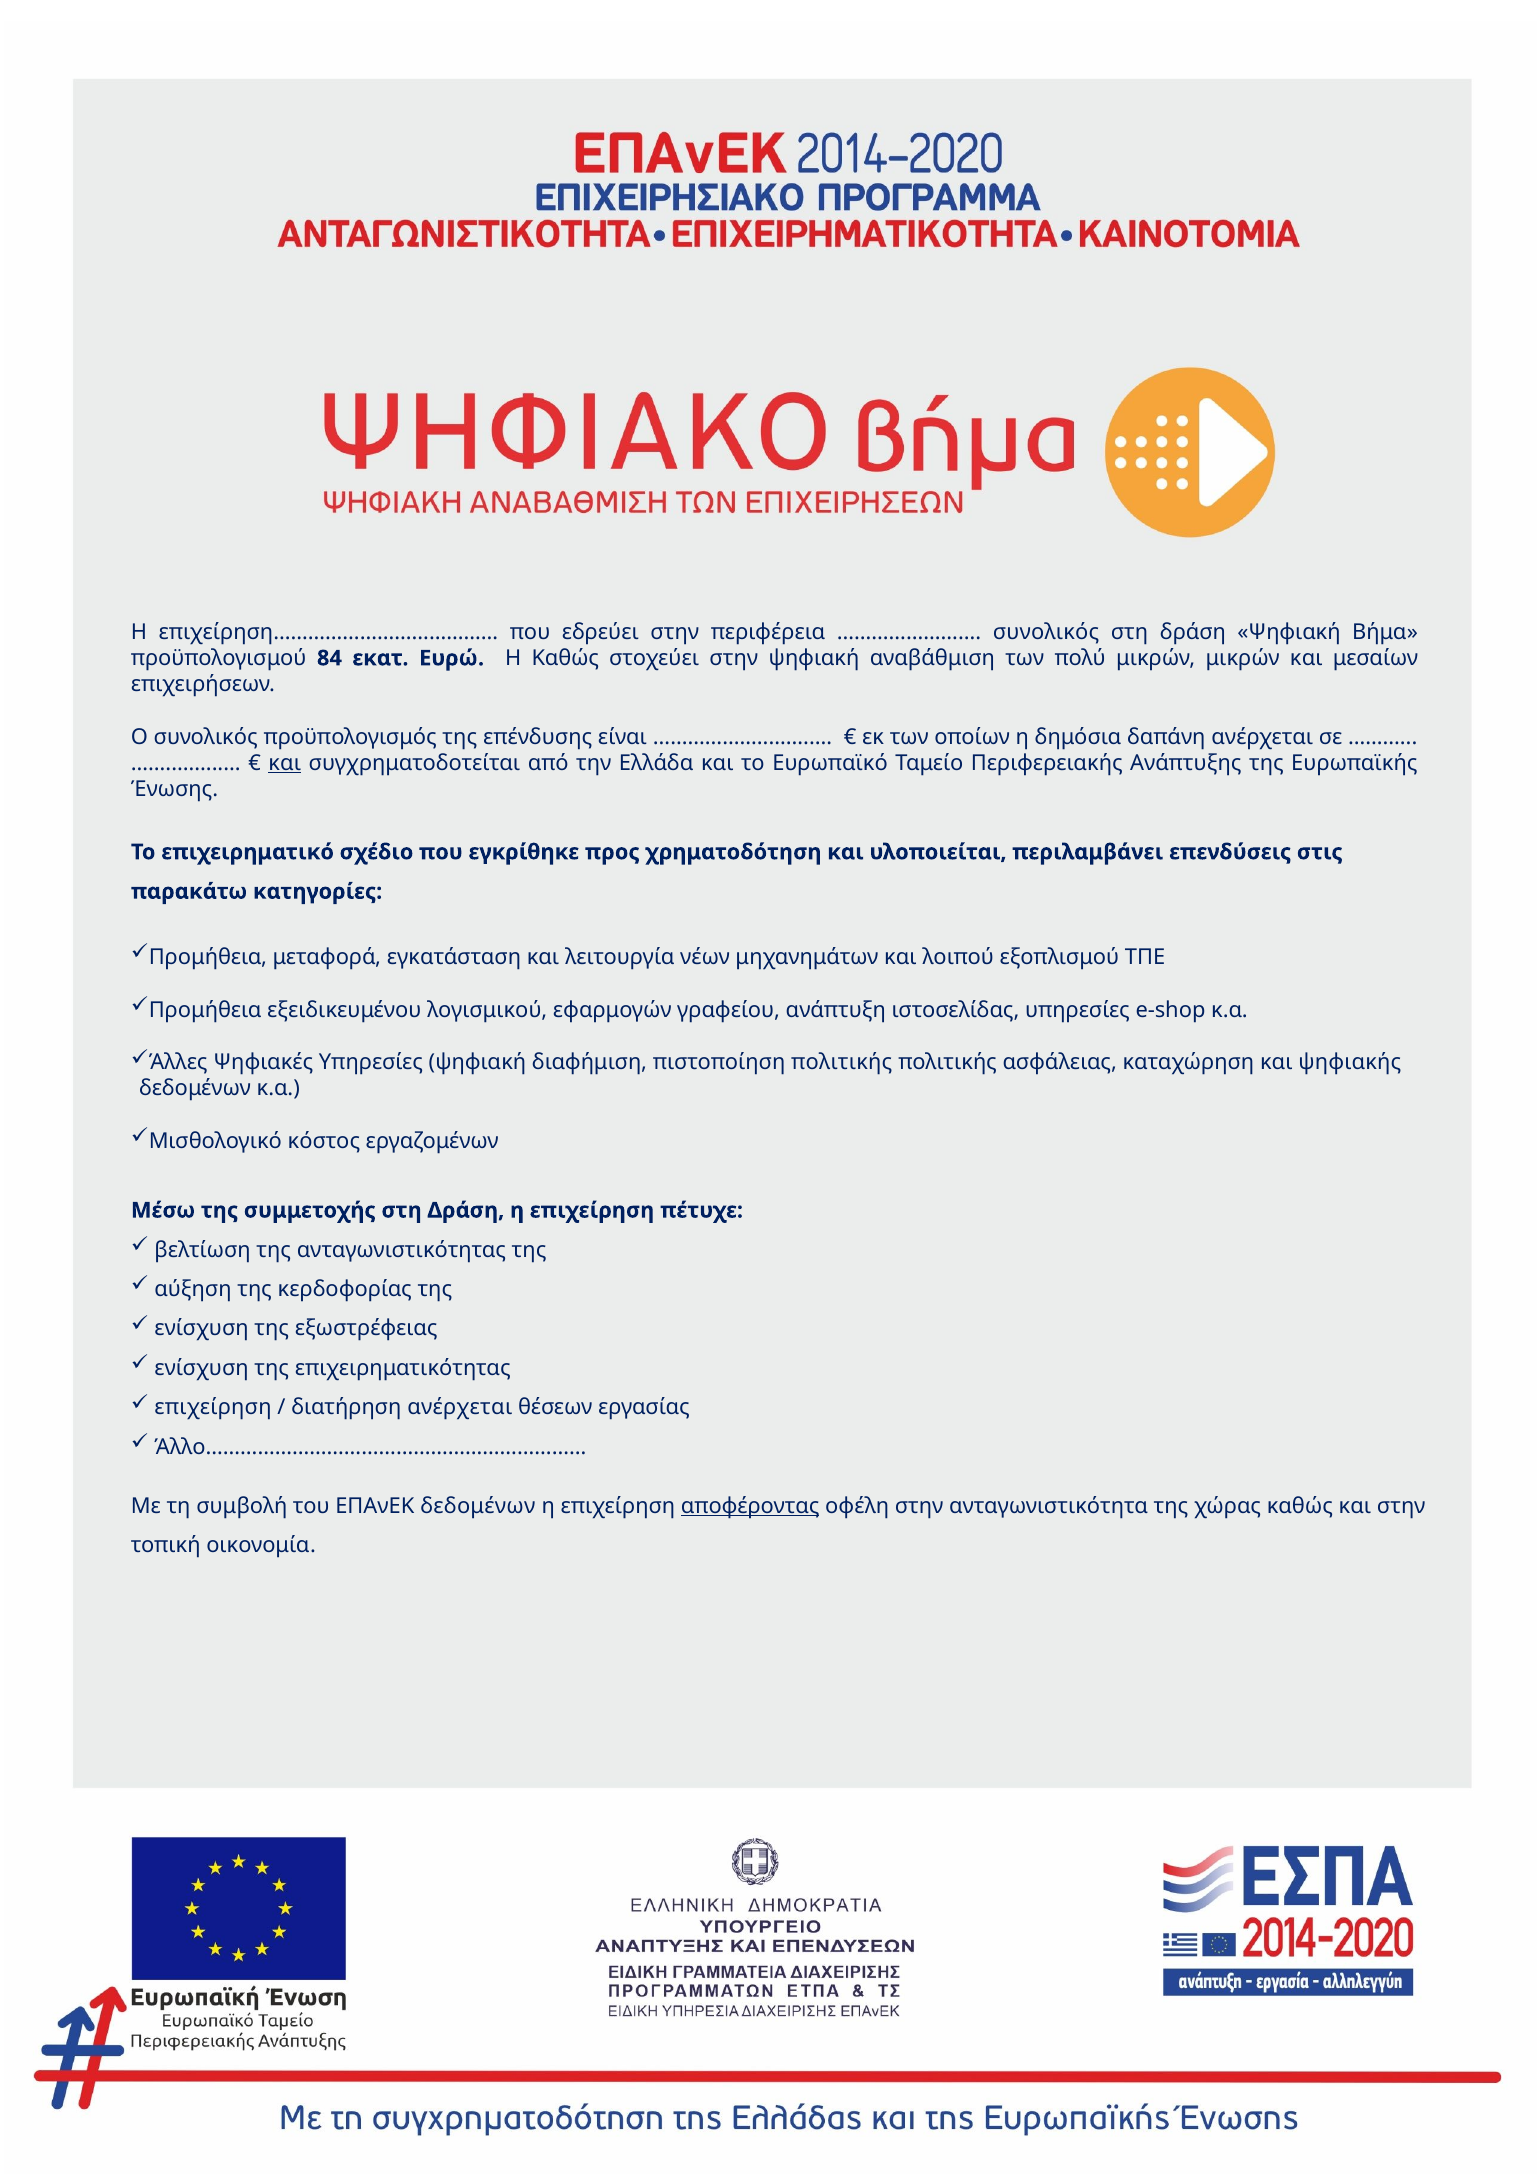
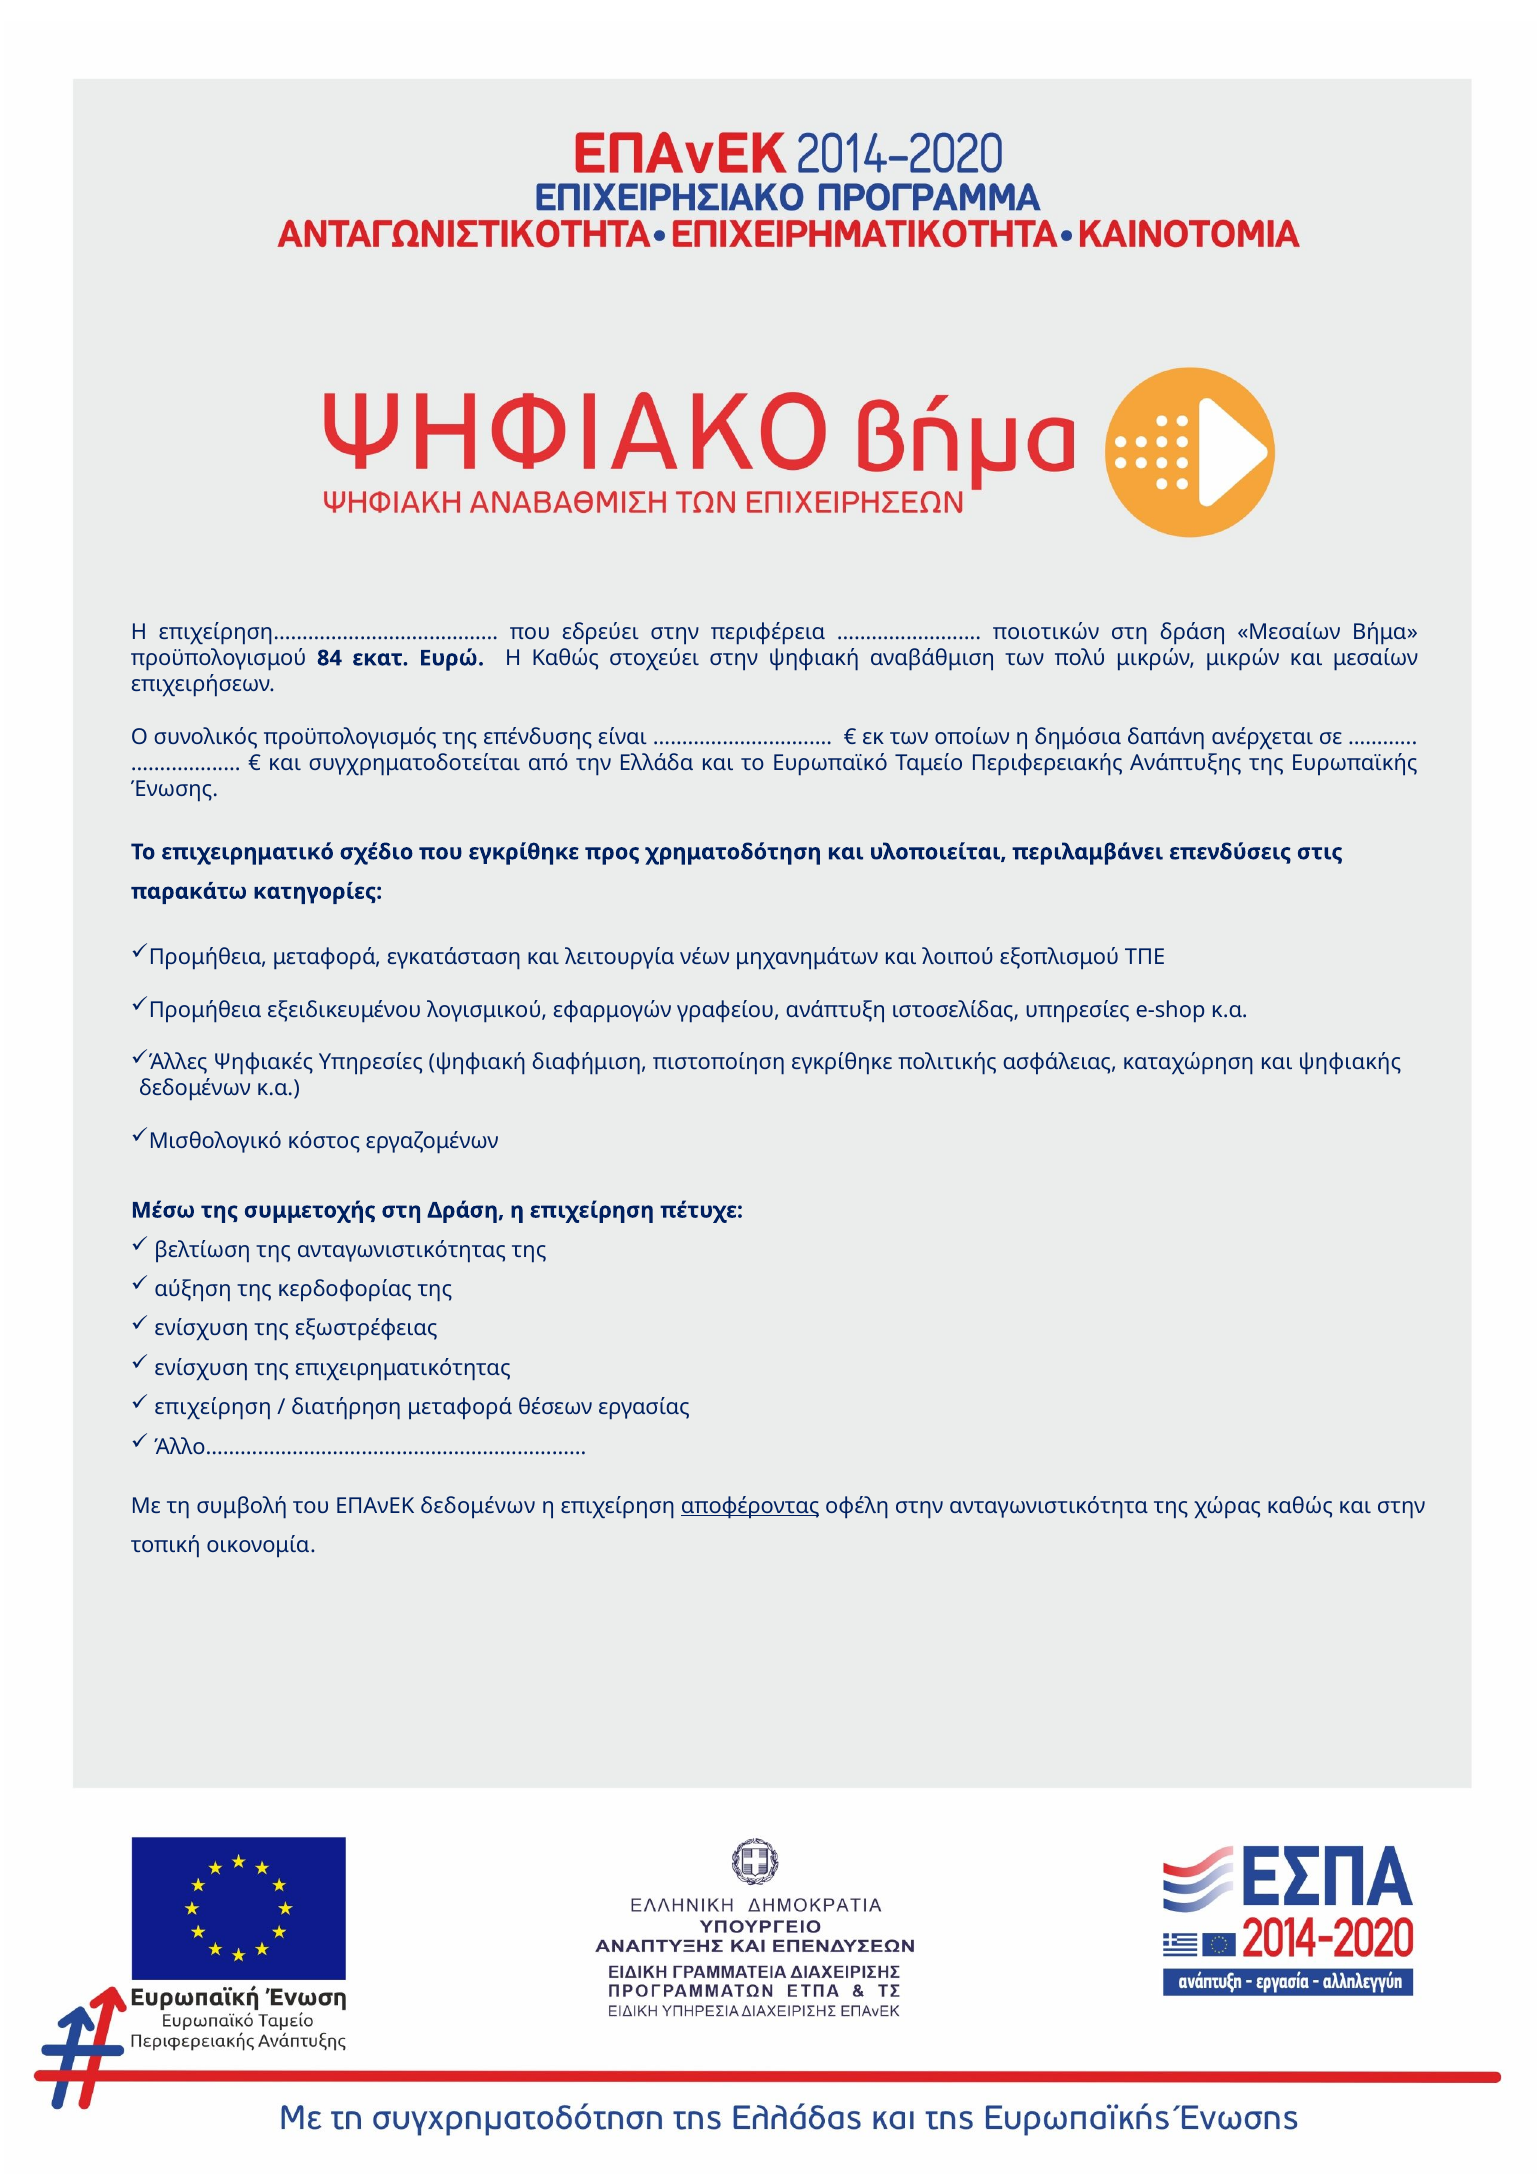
συνολικός: συνολικός -> ποιοτικών (1046, 632)
δράση Ψηφιακή: Ψηφιακή -> Μεσαίων (1289, 632)
και underline: present -> none (285, 763)
πιστοποίηση πολιτικής: πολιτικής -> εγκρίθηκε (842, 1062)
διατήρηση ανέρχεται: ανέρχεται -> μεταφορά (460, 1407)
